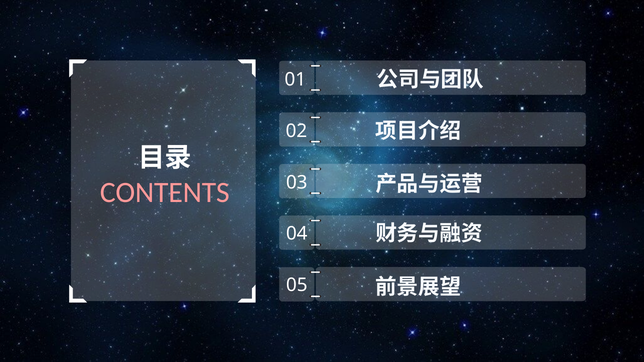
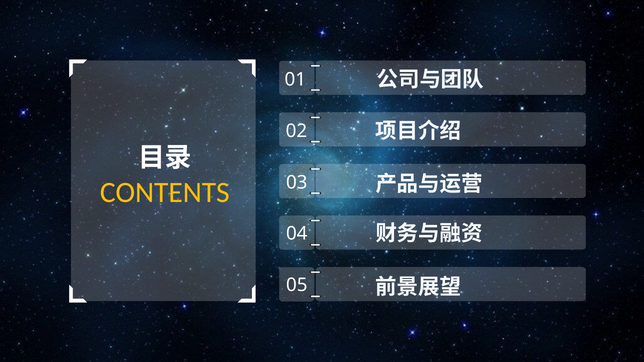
CONTENTS colour: pink -> yellow (165, 193)
